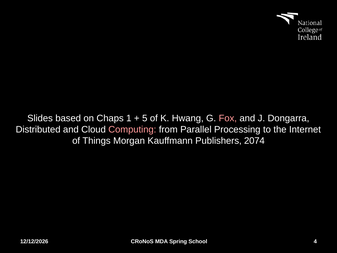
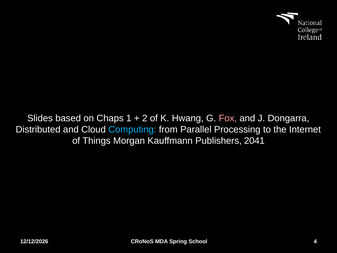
5: 5 -> 2 (145, 118)
Computing colour: pink -> light blue (132, 129)
2074: 2074 -> 2041 (254, 141)
